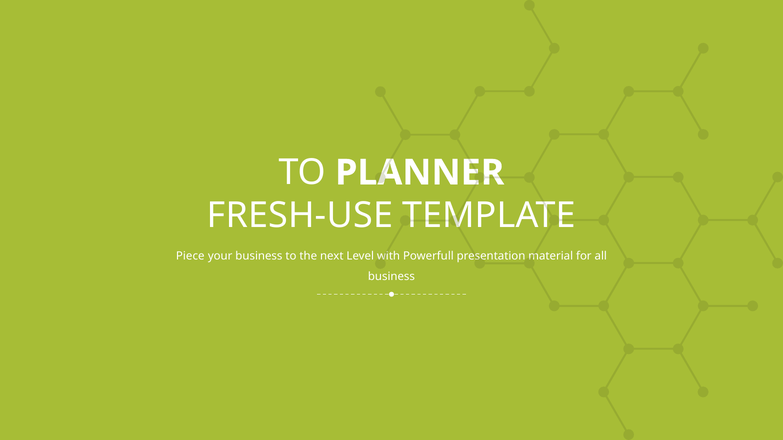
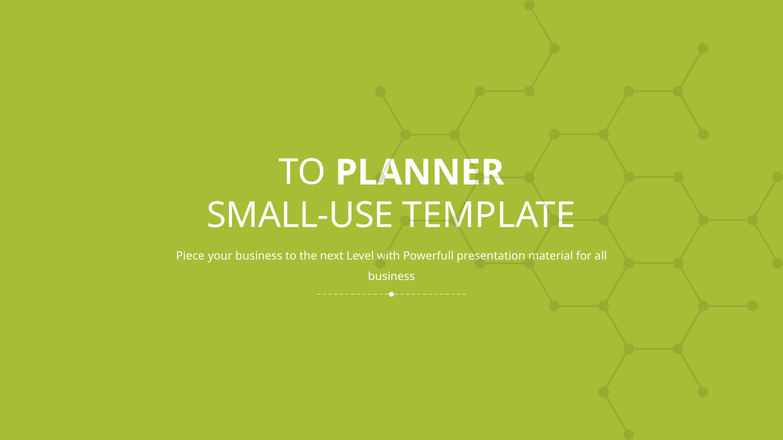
FRESH-USE: FRESH-USE -> SMALL-USE (300, 216)
